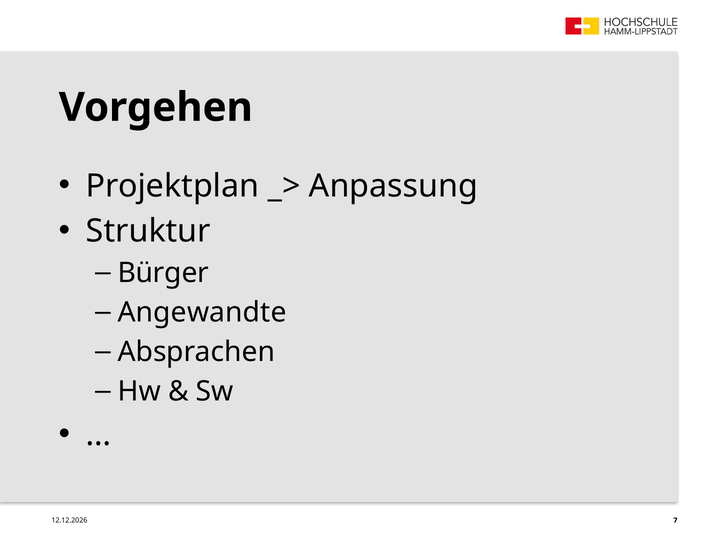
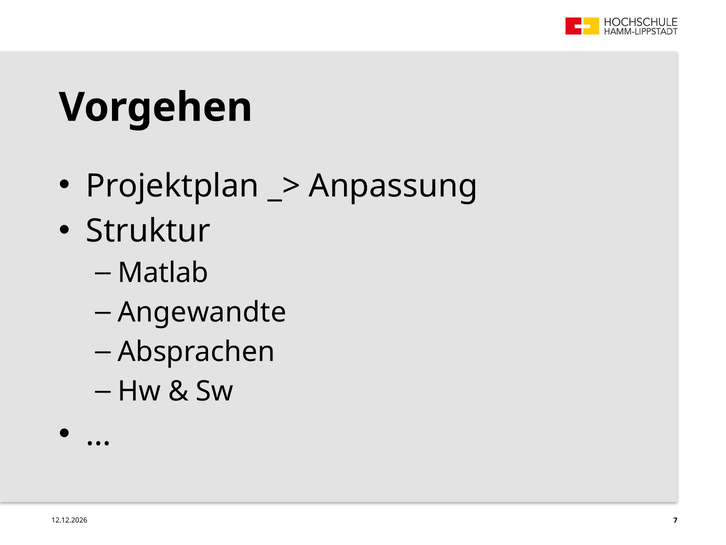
Bürger: Bürger -> Matlab (163, 273)
